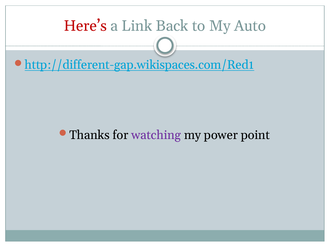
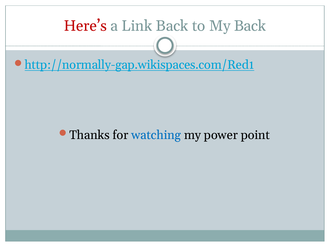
My Auto: Auto -> Back (250, 26)
http://different-gap.wikispaces.com/Red1: http://different-gap.wikispaces.com/Red1 -> http://normally-gap.wikispaces.com/Red1 (139, 65)
watching colour: purple -> blue (156, 135)
